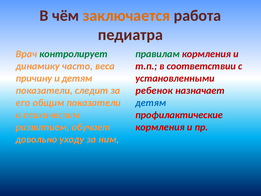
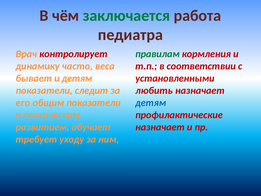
заключается colour: orange -> green (126, 16)
контролирует colour: green -> red (73, 54)
причину: причину -> бывает (34, 78)
ребенок: ребенок -> любить (154, 90)
кормления: кормления -> назначает (160, 127)
довольно: довольно -> требует (36, 139)
